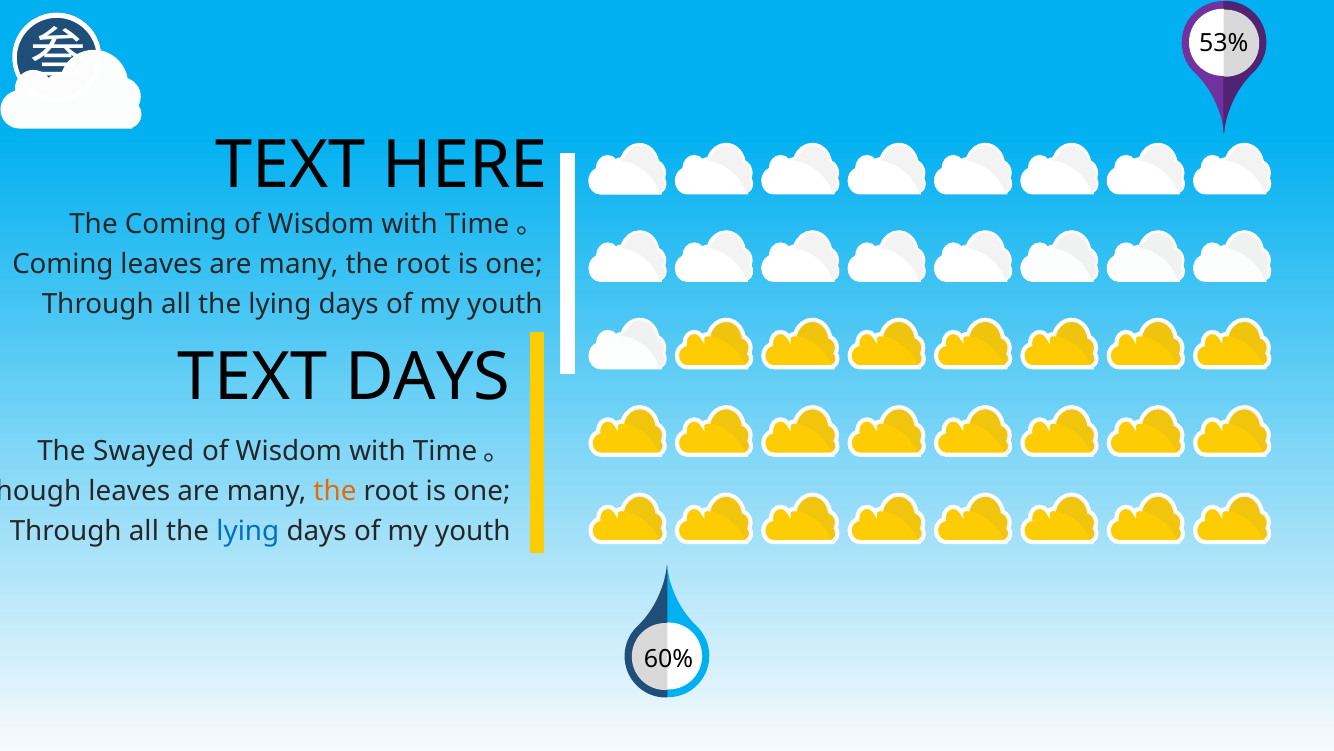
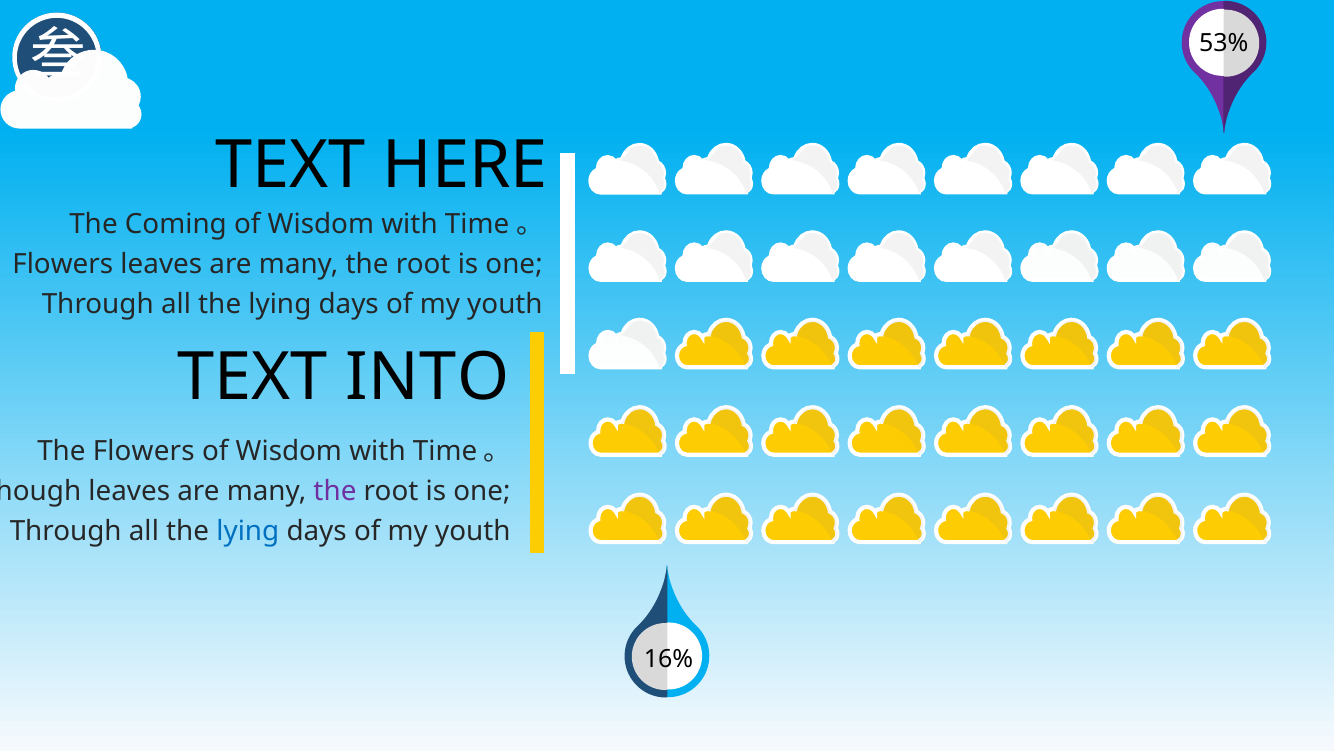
Coming: Coming -> Flowers (63, 264)
TEXT DAYS: DAYS -> INTO (427, 378)
The Swayed: Swayed -> Flowers (144, 451)
the colour: orange -> purple (335, 491)
60%: 60% -> 16% (668, 658)
